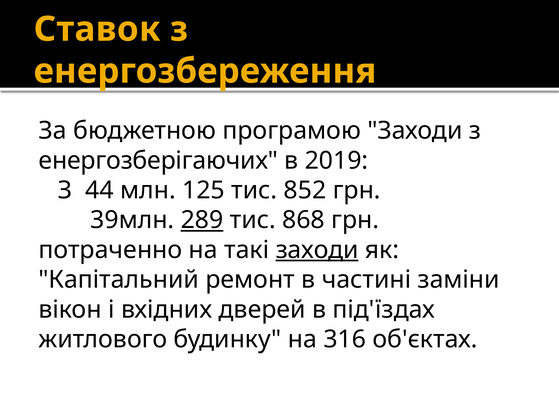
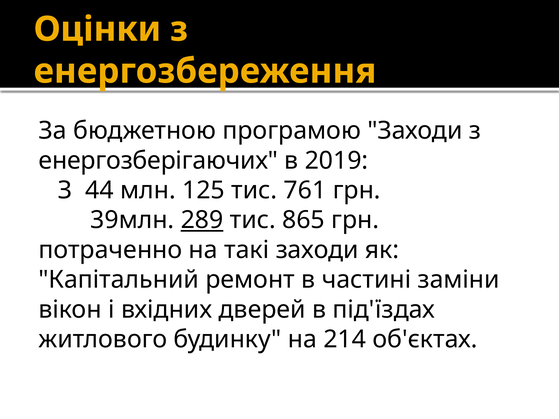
Ставок: Ставок -> Оцінки (97, 29)
852: 852 -> 761 (305, 190)
868: 868 -> 865 (304, 220)
заходи underline: present -> none (317, 250)
316: 316 -> 214 (345, 340)
